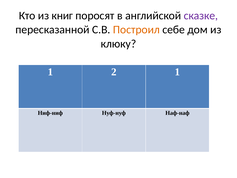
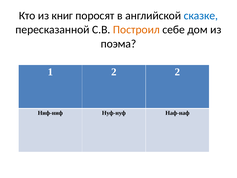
сказке colour: purple -> blue (201, 16)
клюку: клюку -> поэма (119, 44)
2 1: 1 -> 2 (177, 72)
